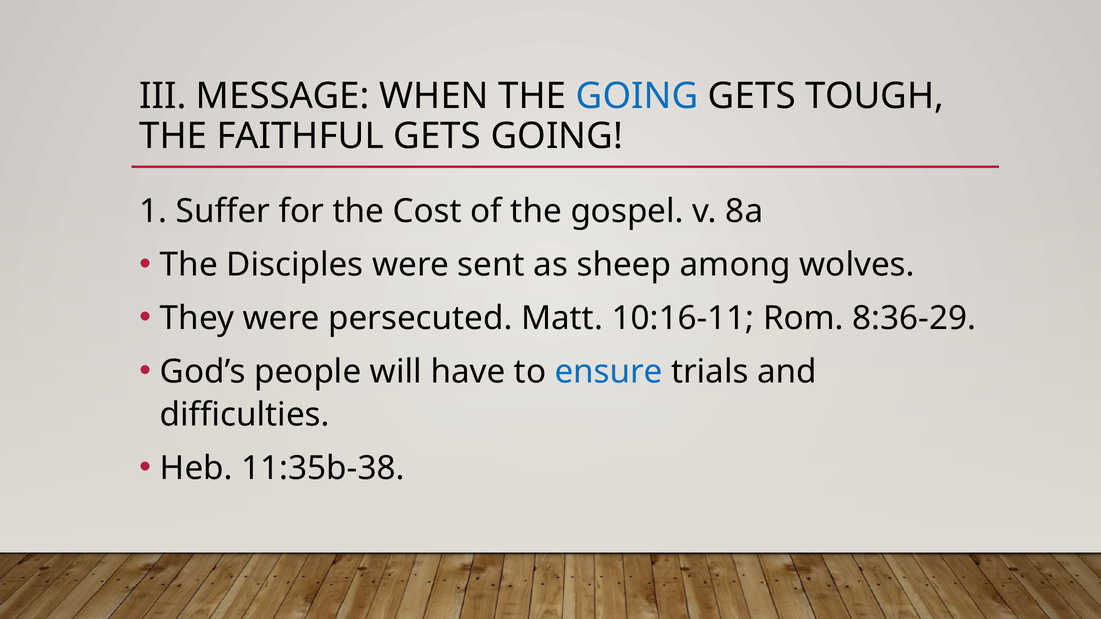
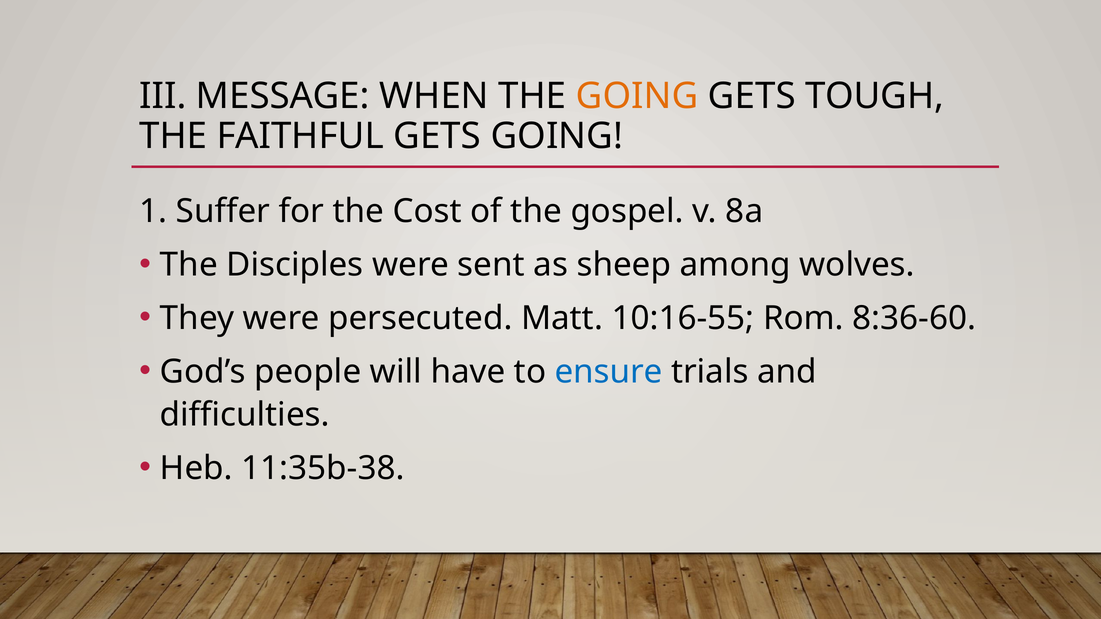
GOING colour: blue -> orange (637, 96)
10:16-11: 10:16-11 -> 10:16-55 (683, 318)
8:36-29: 8:36-29 -> 8:36-60 (914, 318)
